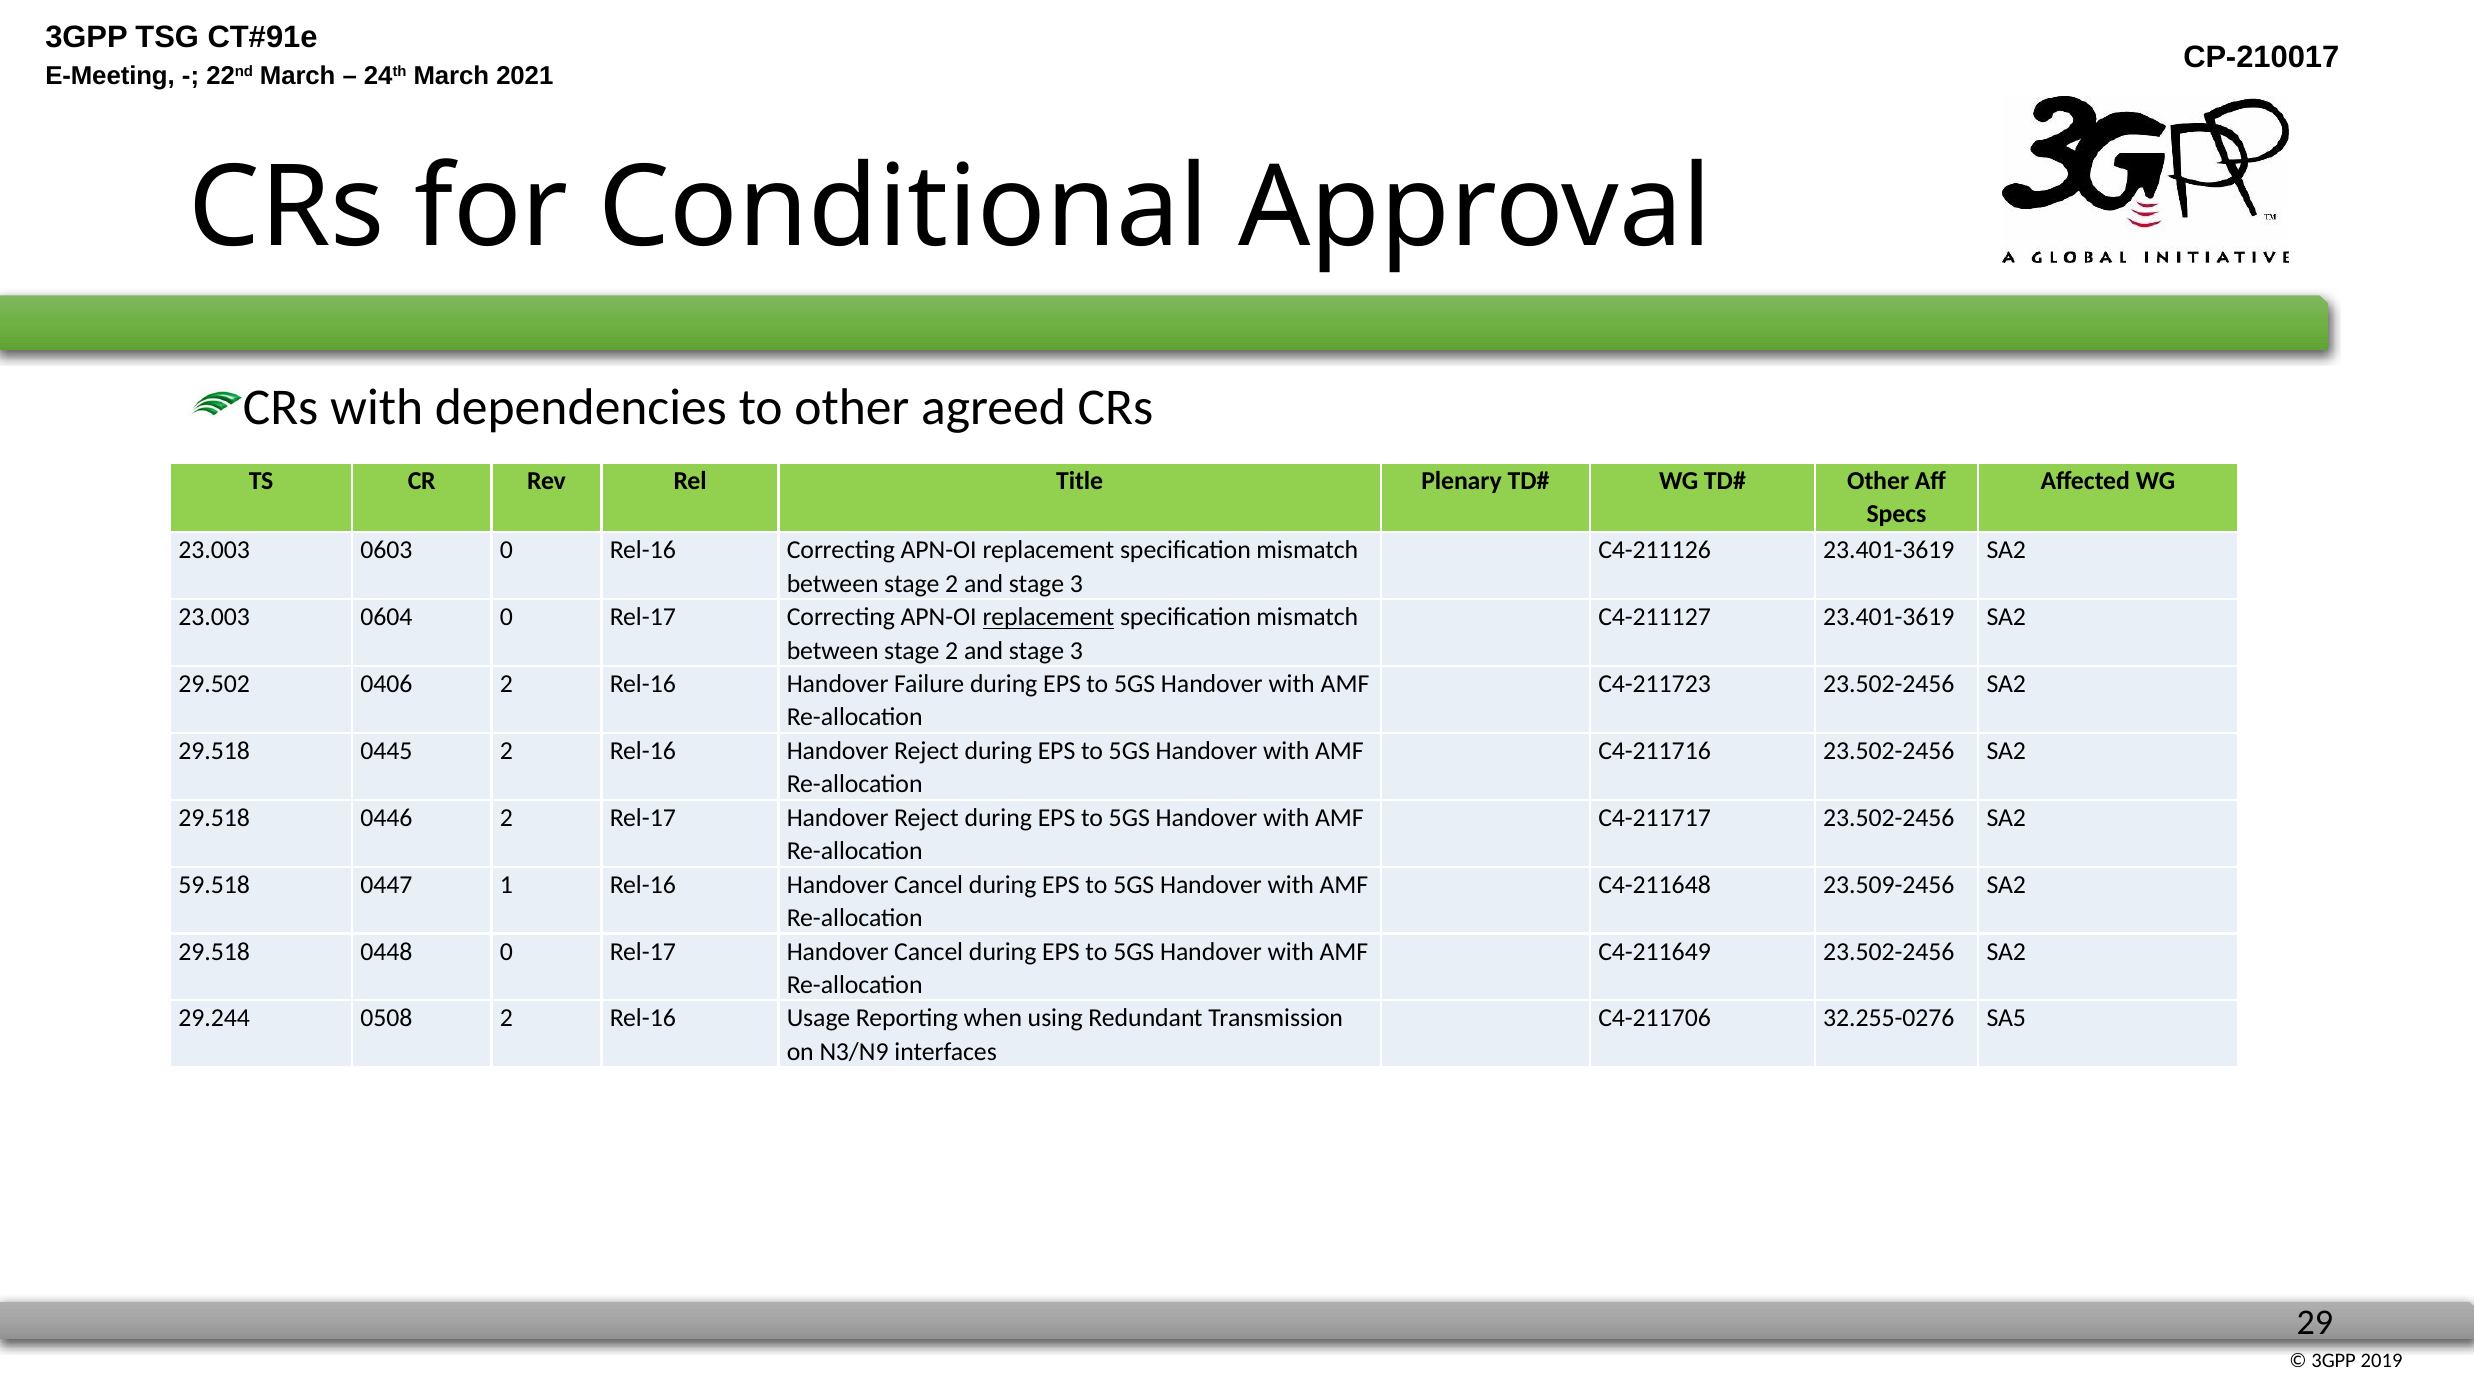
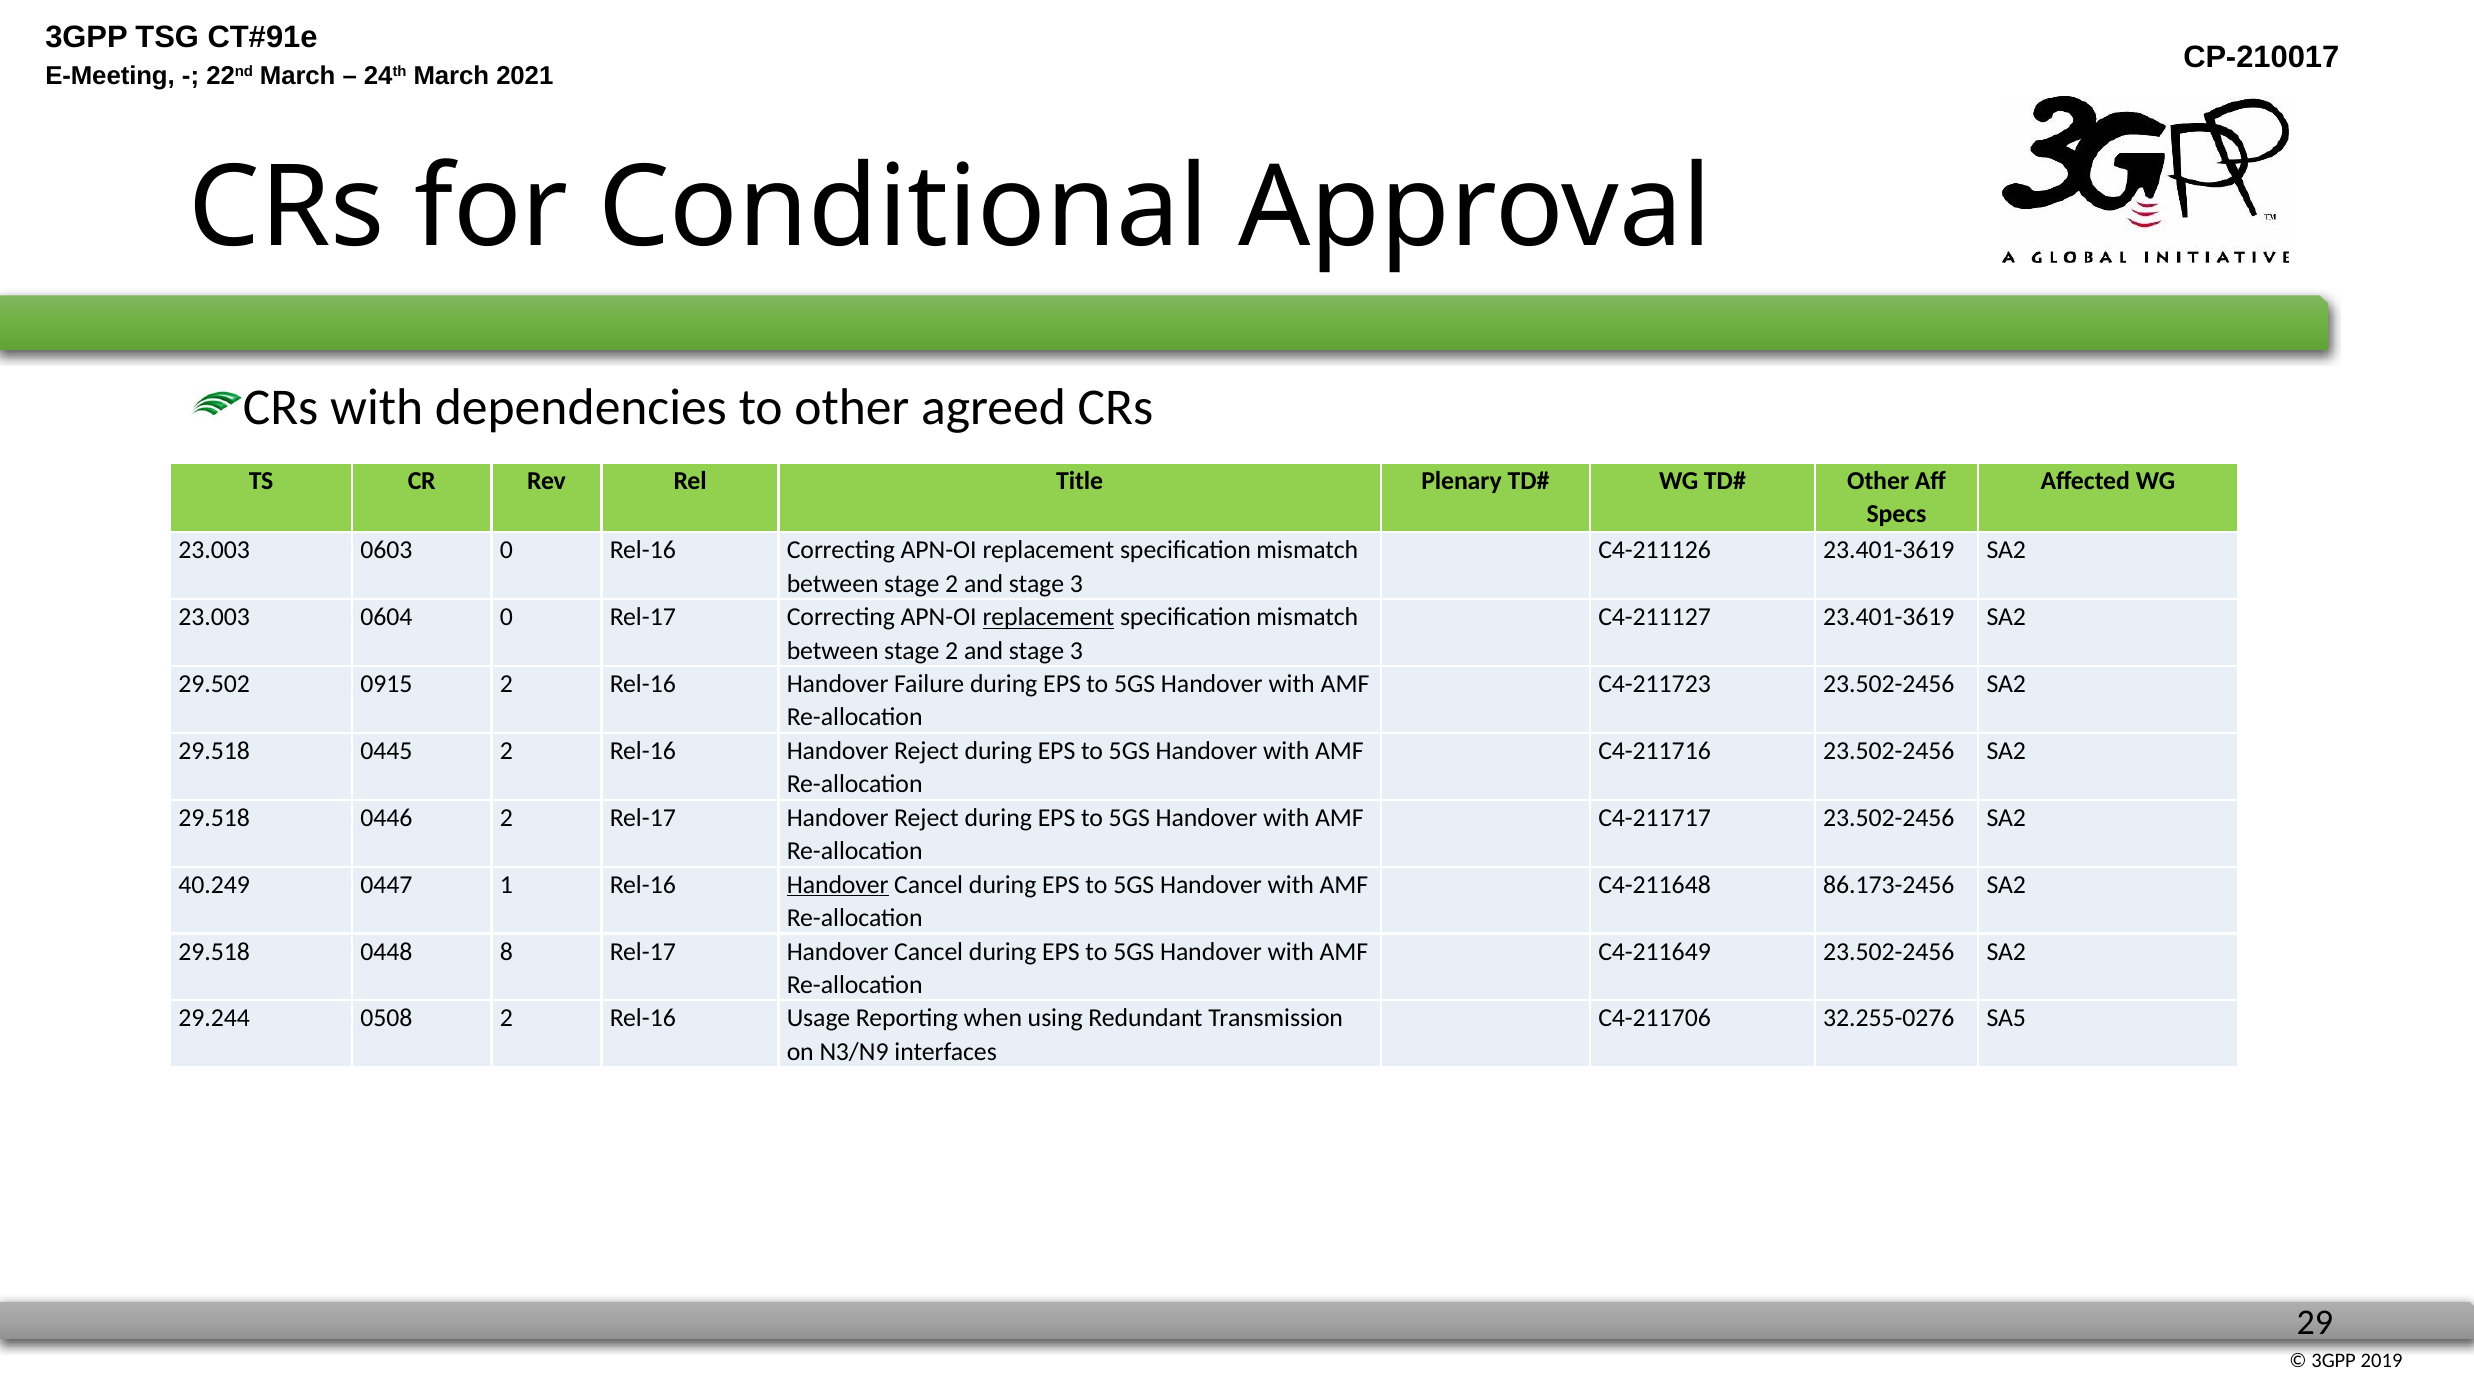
0406: 0406 -> 0915 (386, 684)
59.518: 59.518 -> 40.249 (214, 884)
Handover underline: none -> present (838, 884)
23.509-2456: 23.509-2456 -> 86.173-2456 (1889, 884)
0448 0: 0 -> 8 (506, 951)
